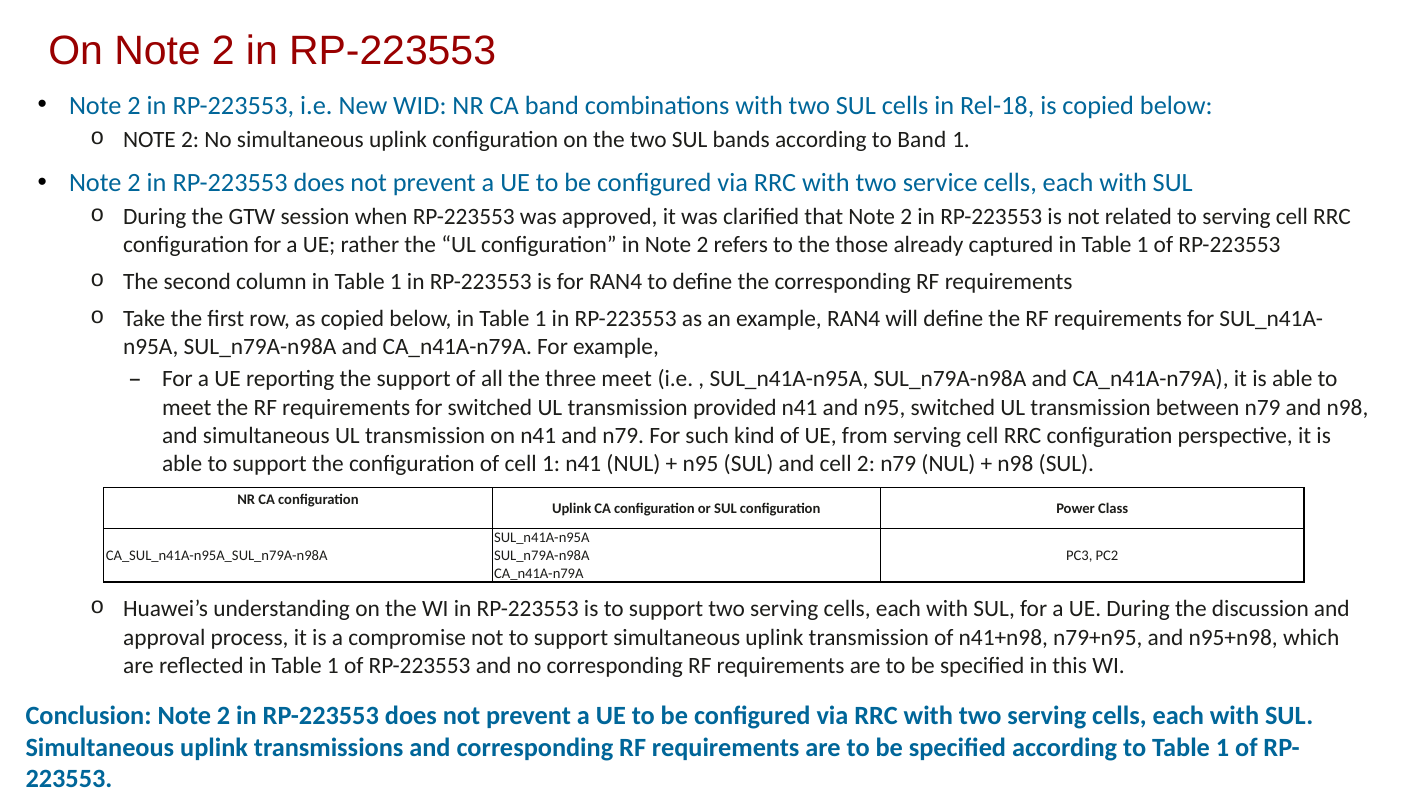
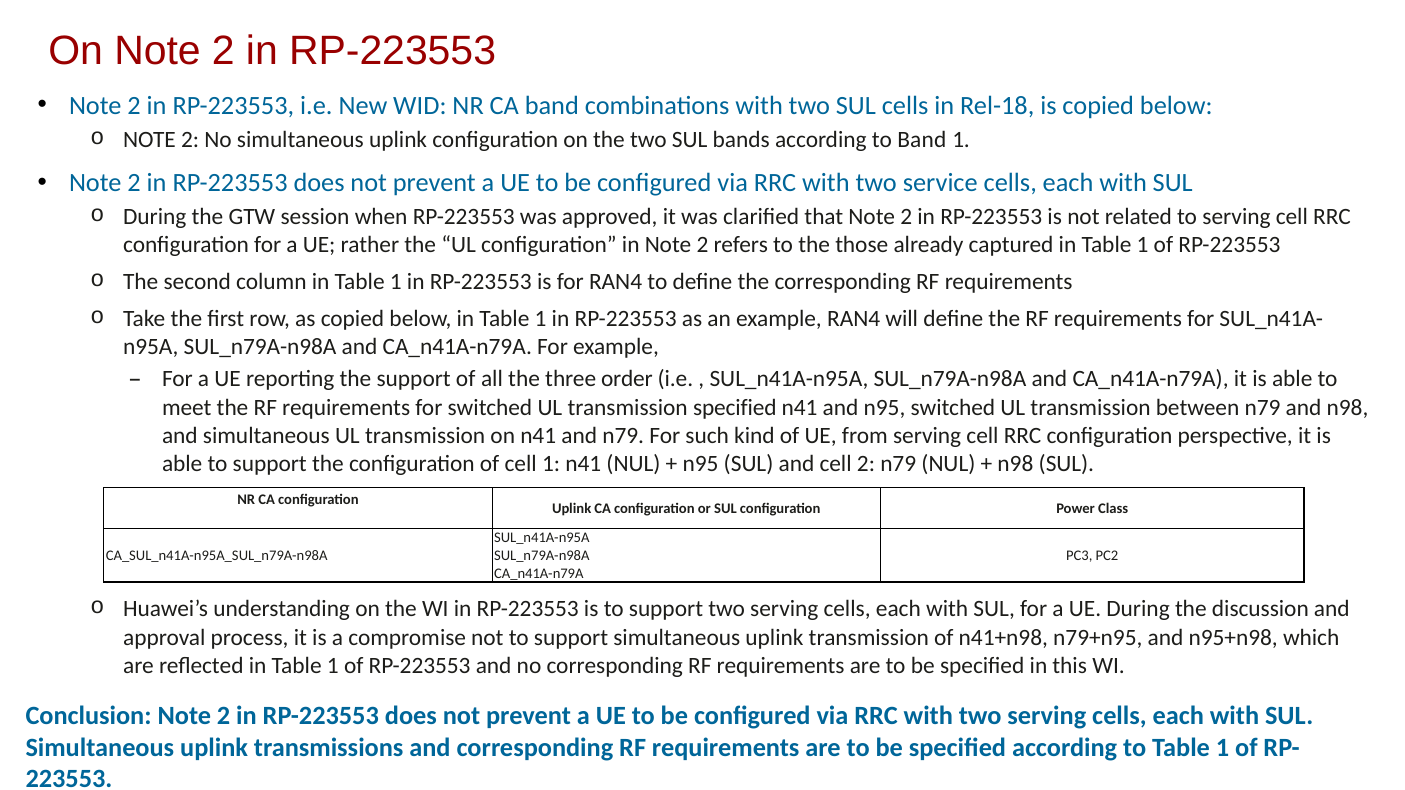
three meet: meet -> order (627, 379)
transmission provided: provided -> specified (735, 407)
